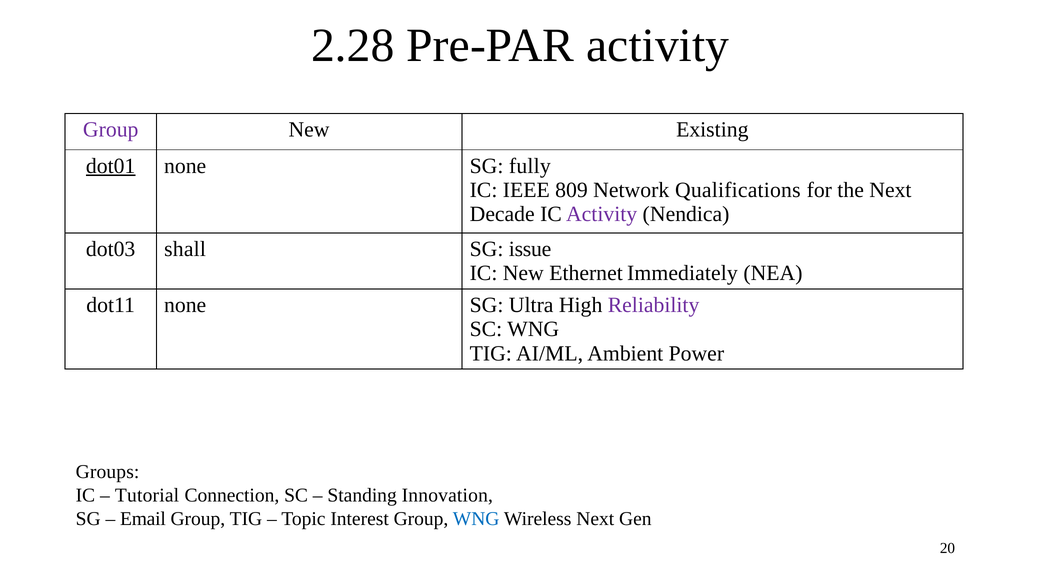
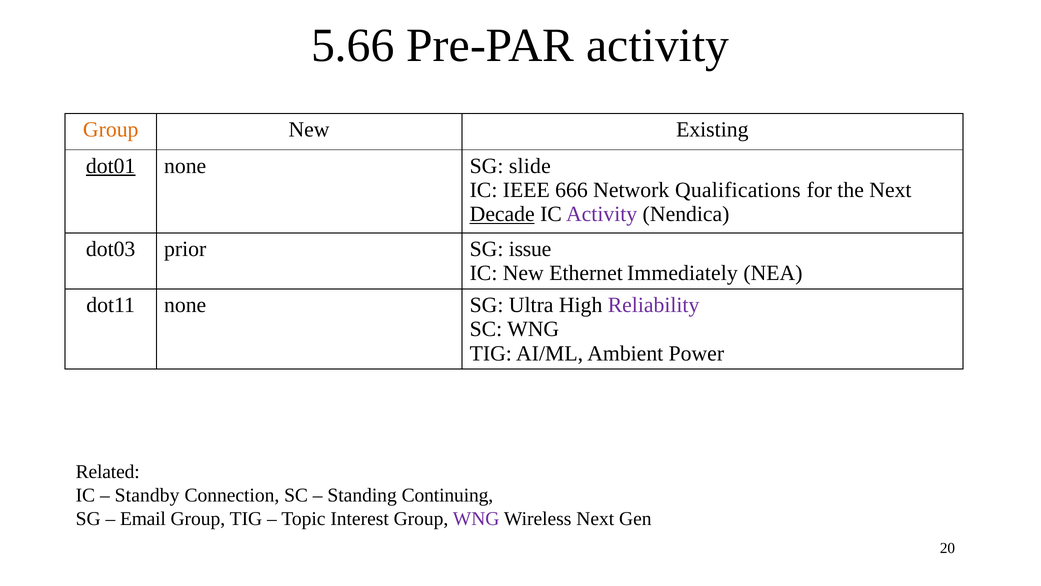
2.28: 2.28 -> 5.66 (353, 46)
Group colour: purple -> orange (111, 130)
fully: fully -> slide (530, 166)
809: 809 -> 666 (572, 190)
Decade underline: none -> present (502, 214)
shall: shall -> prior (185, 249)
Groups: Groups -> Related (108, 472)
Tutorial: Tutorial -> Standby (147, 495)
Innovation: Innovation -> Continuing (447, 495)
WNG colour: blue -> purple (476, 518)
